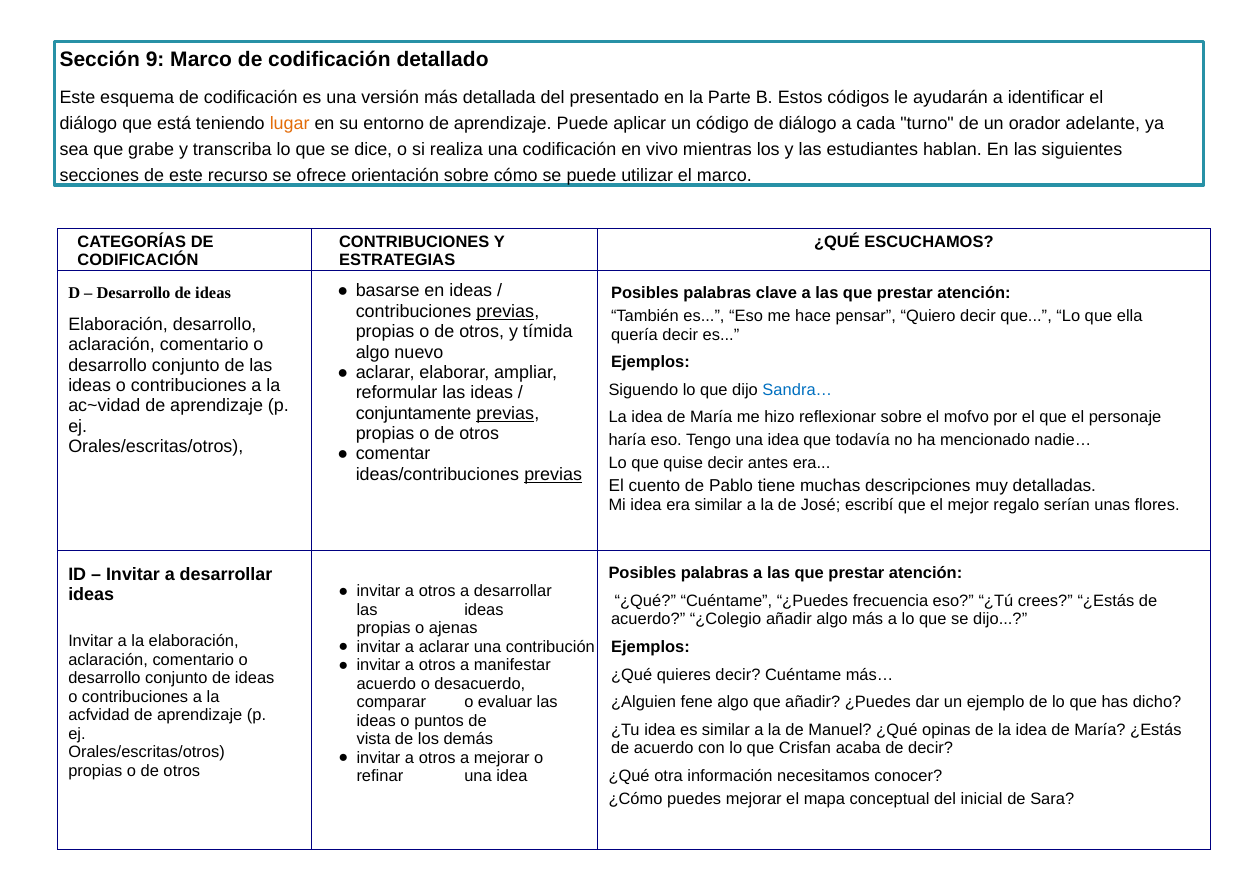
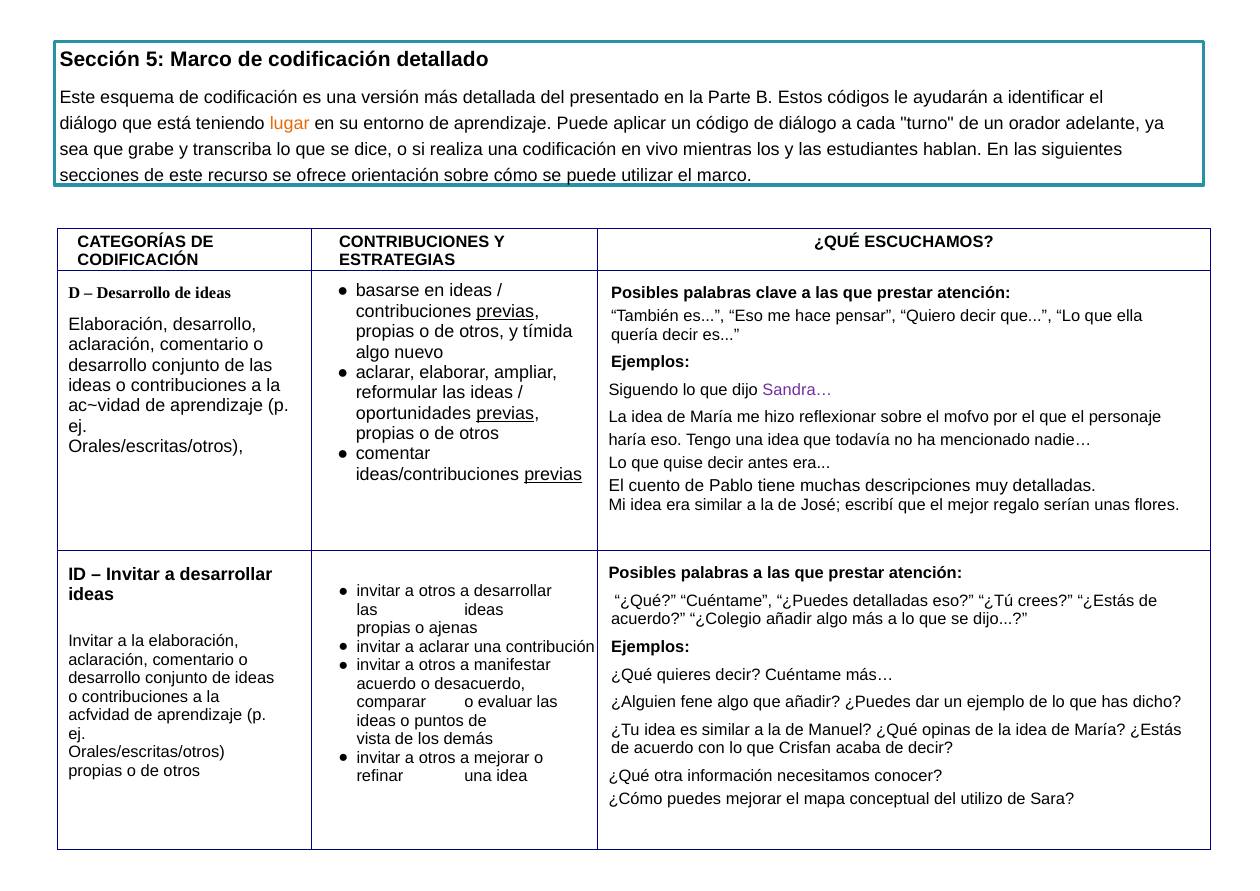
9: 9 -> 5 (155, 60)
Sandra… colour: blue -> purple (797, 390)
conjuntamente: conjuntamente -> oportunidades (413, 413)
¿Puedes frecuencia: frecuencia -> detalladas (890, 601)
inicial: inicial -> utilizo (982, 800)
